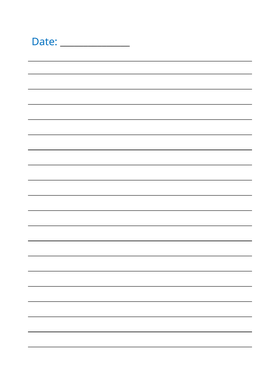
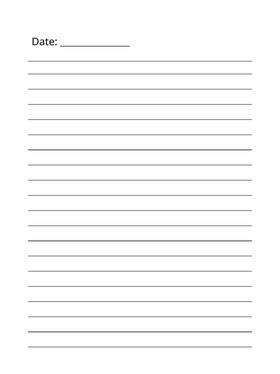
Date colour: blue -> black (45, 42)
